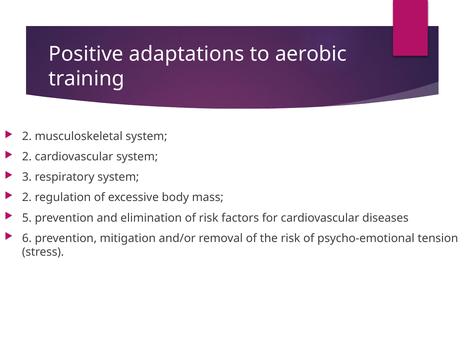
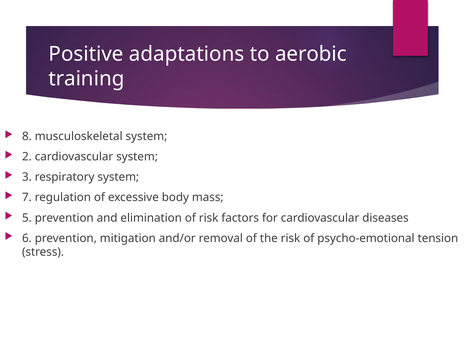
2: 2 -> 8 (27, 136)
2: 2 -> 7 (27, 198)
